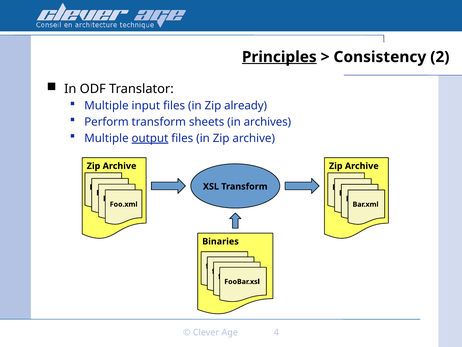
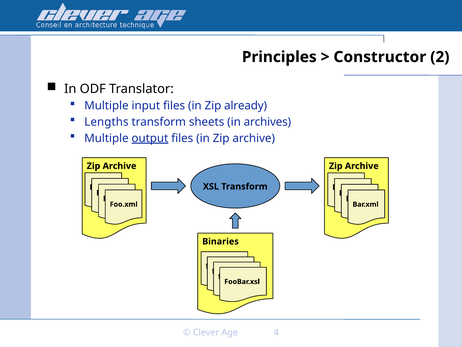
Principles underline: present -> none (279, 57)
Consistency: Consistency -> Constructor (380, 57)
Perform: Perform -> Lengths (106, 122)
